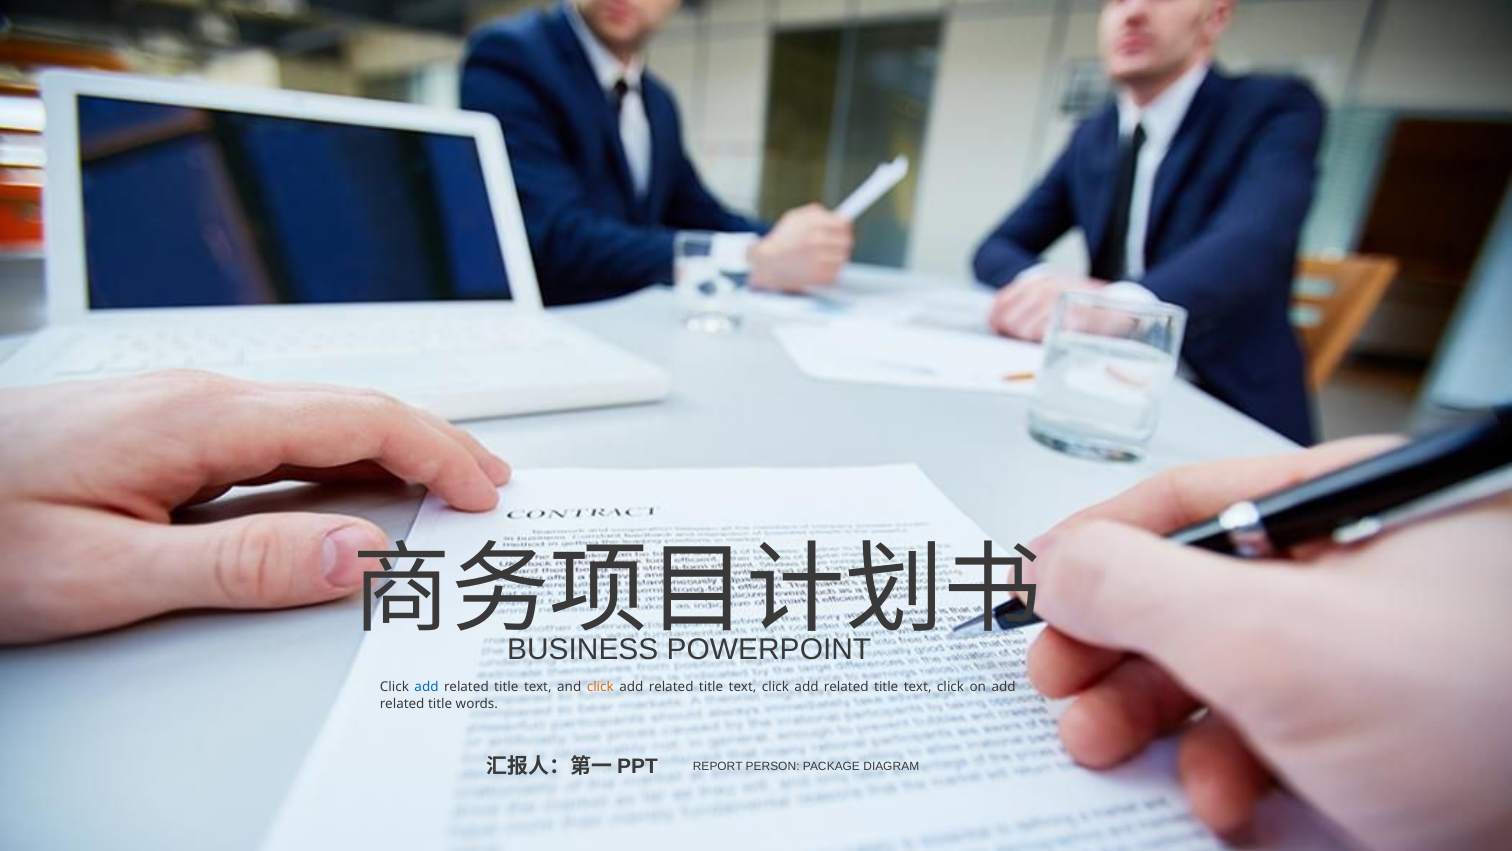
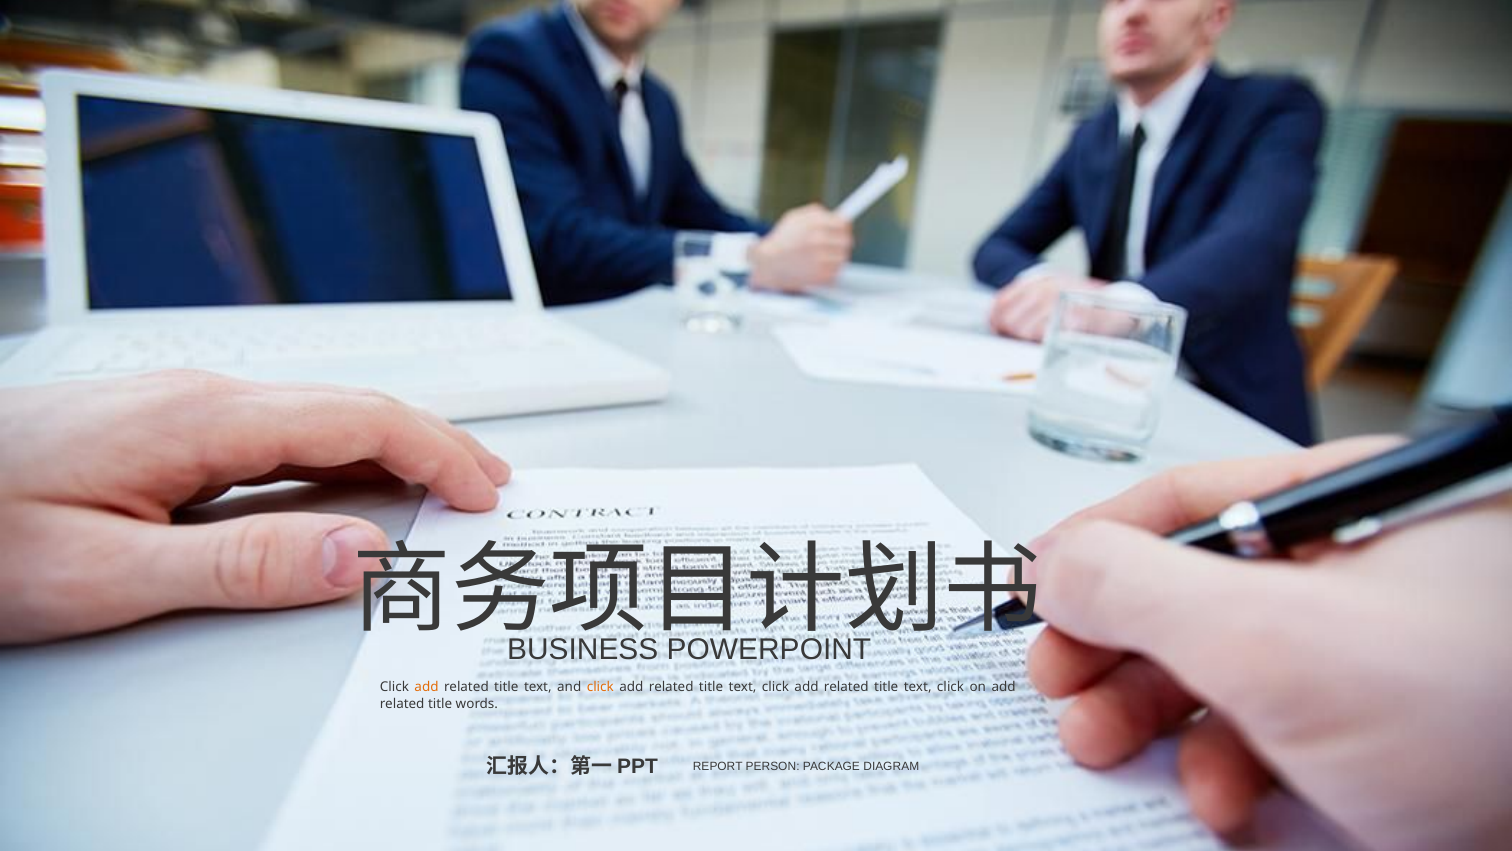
add colour: blue -> orange (427, 687)
